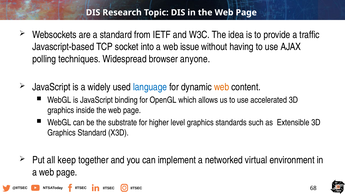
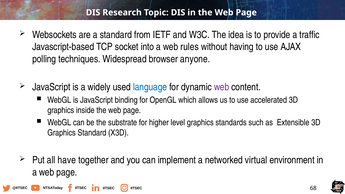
issue: issue -> rules (190, 47)
web colour: orange -> purple (222, 87)
keep: keep -> have (67, 160)
